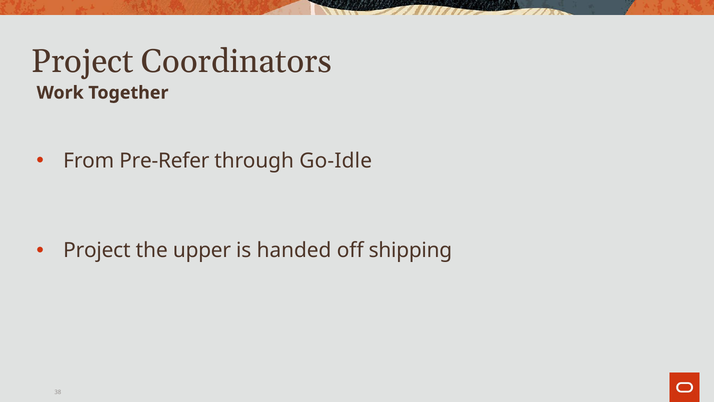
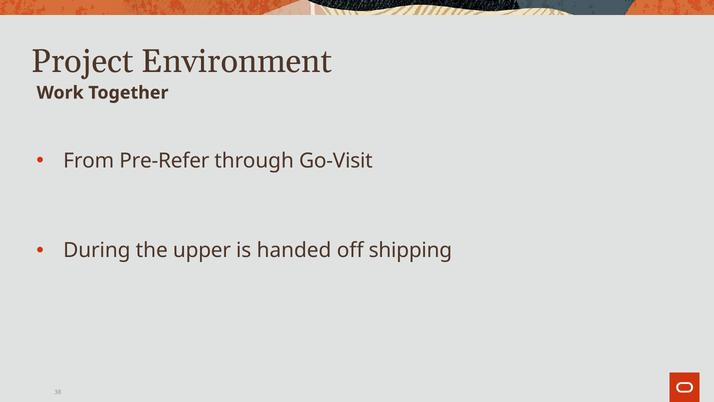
Coordinators: Coordinators -> Environment (237, 62)
Go-Idle: Go-Idle -> Go-Visit (336, 161)
Project: Project -> During (97, 250)
